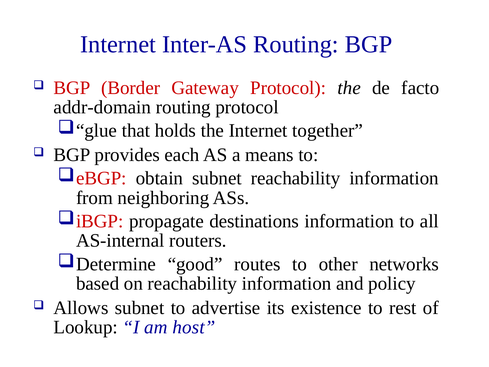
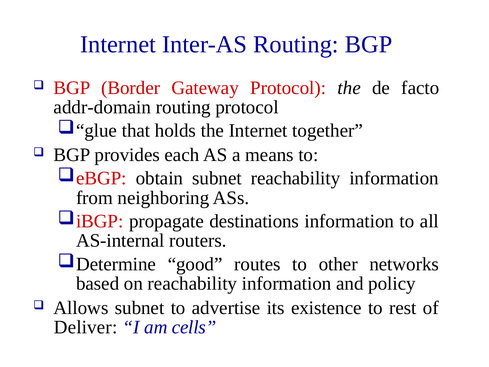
Lookup: Lookup -> Deliver (86, 327)
host: host -> cells (194, 327)
